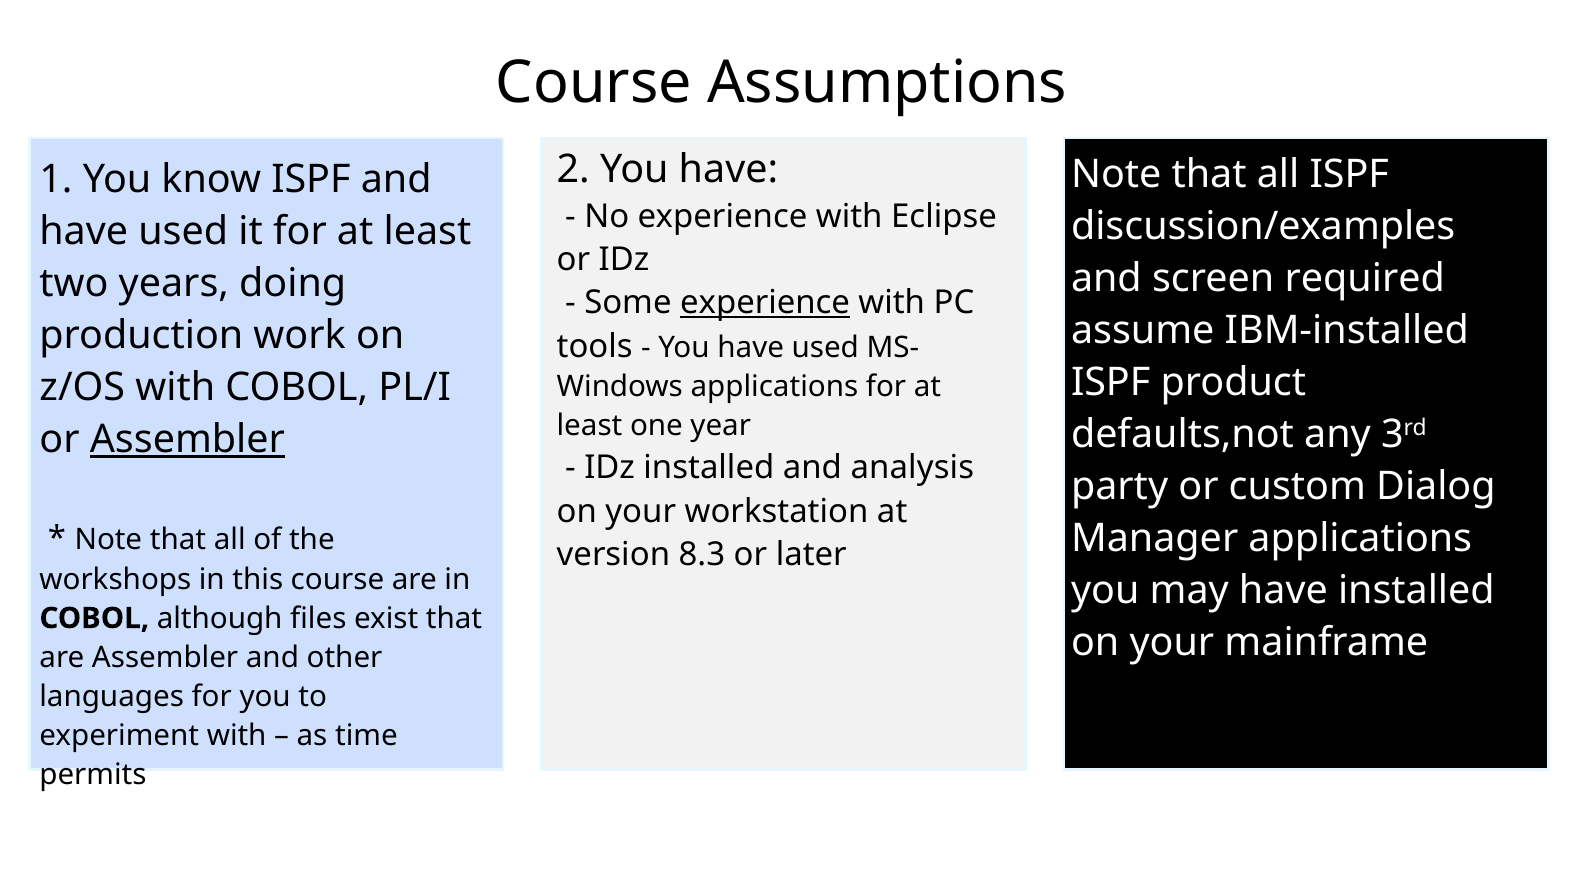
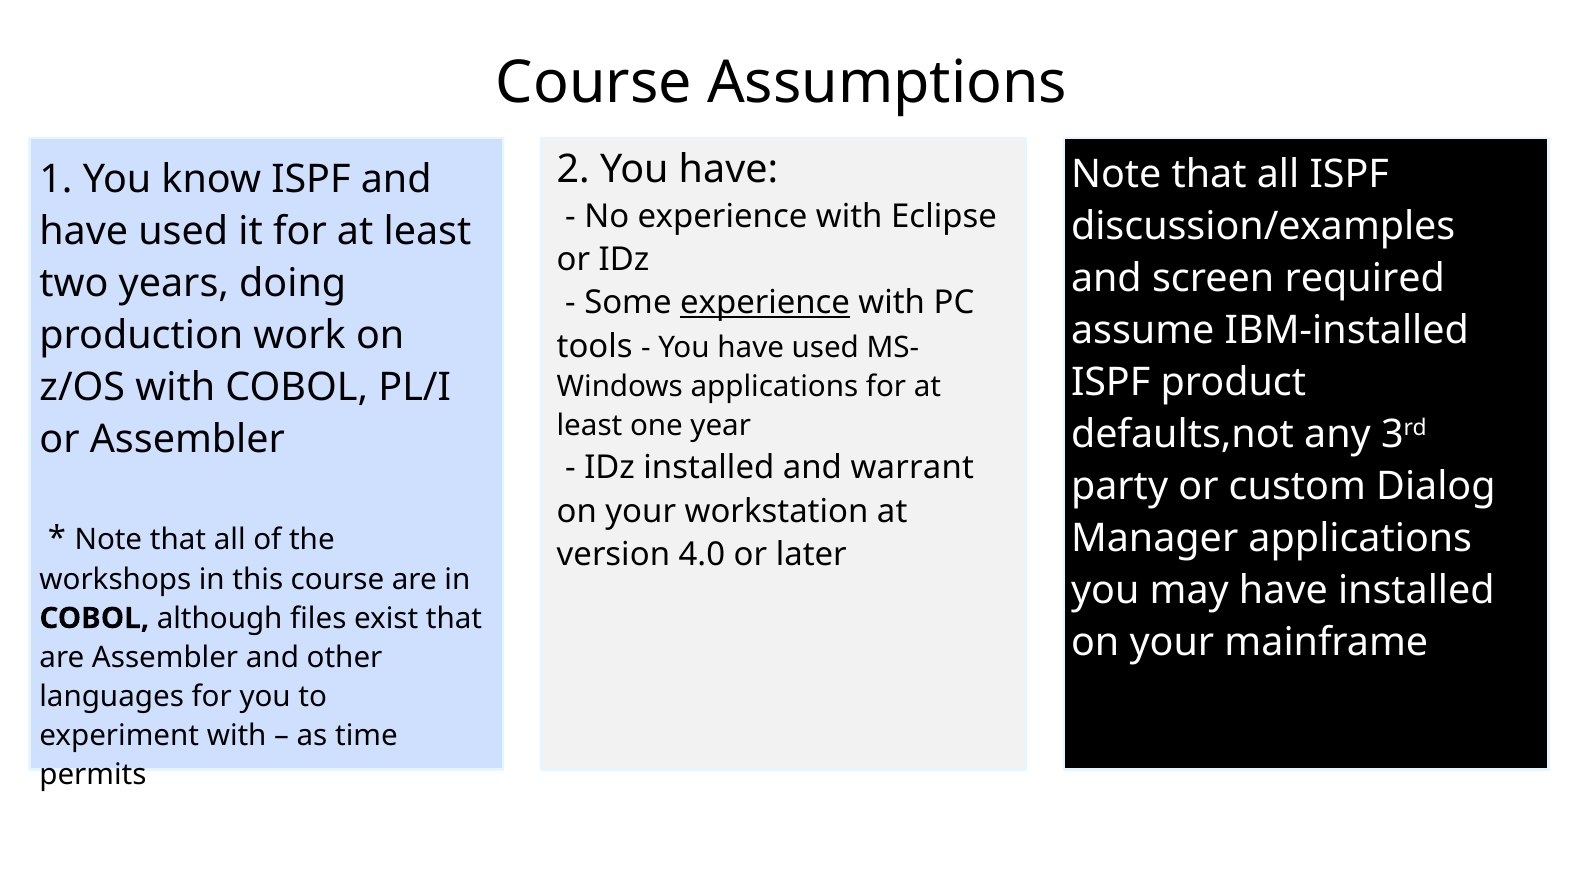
Assembler underline: present -> none (187, 439)
analysis: analysis -> warrant (912, 468)
8.3: 8.3 -> 4.0 (702, 554)
